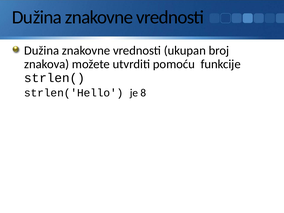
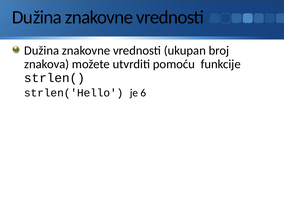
8: 8 -> 6 (143, 93)
